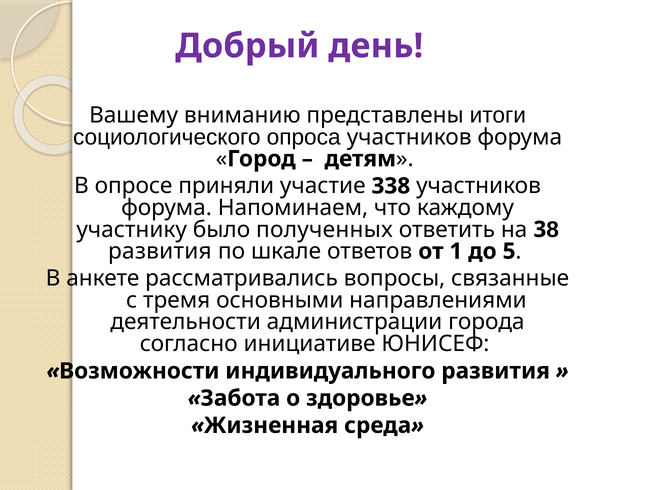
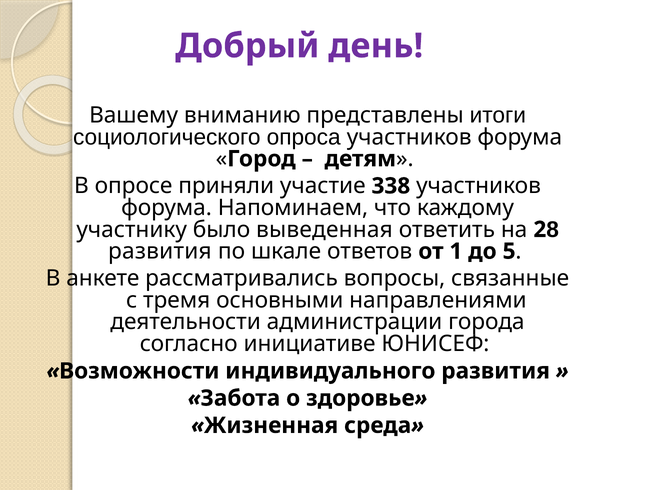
полученных: полученных -> выведенная (324, 229)
3: 3 -> 2 (540, 229)
